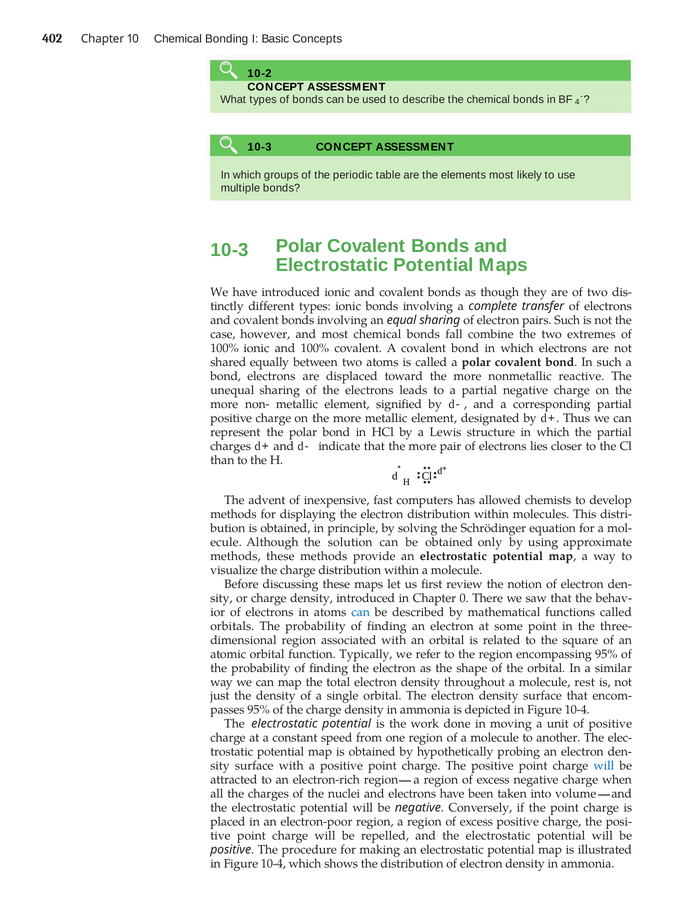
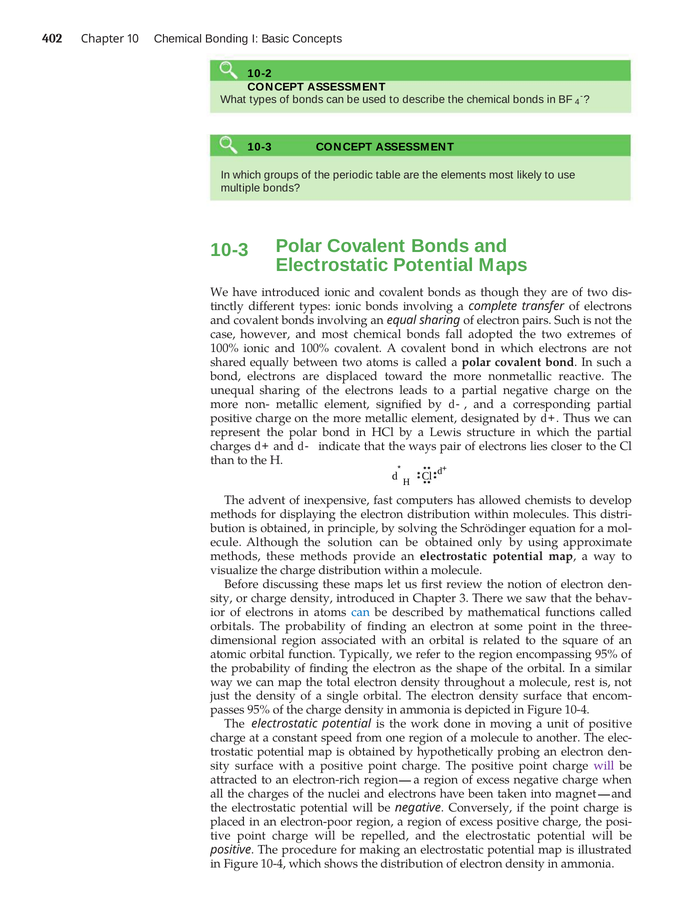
combine: combine -> adopted (491, 334)
that the more: more -> ways (423, 446)
0: 0 -> 3 (464, 598)
will colour: blue -> purple (604, 766)
volume: volume -> magnet (576, 794)
